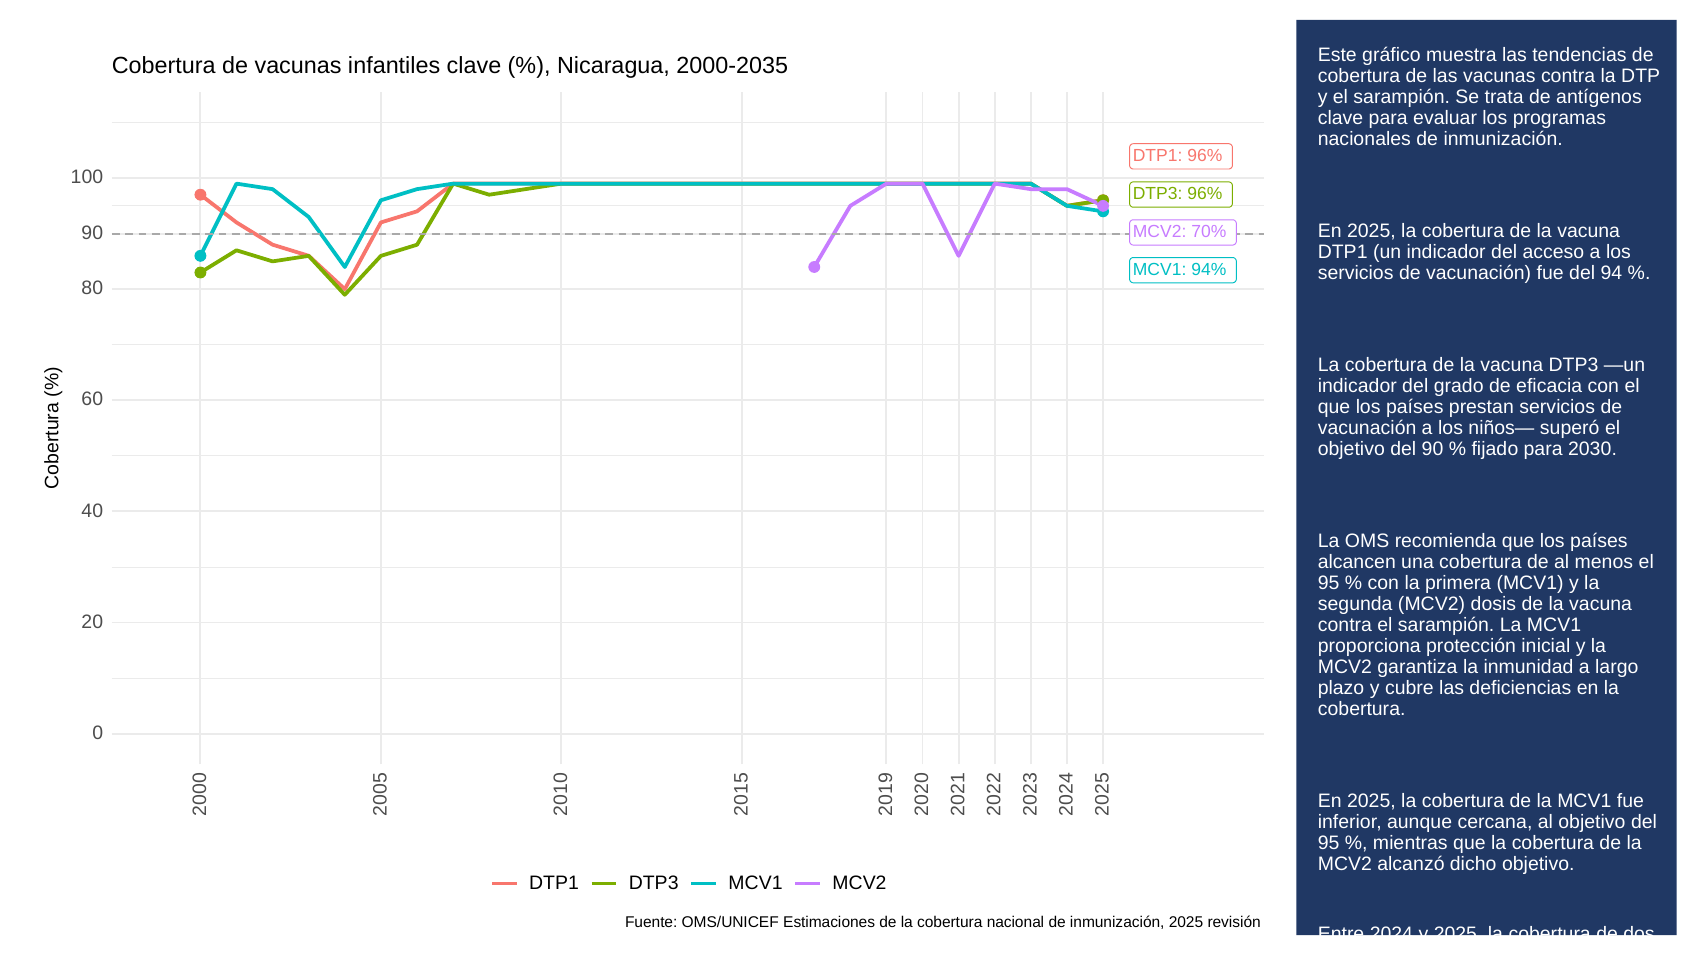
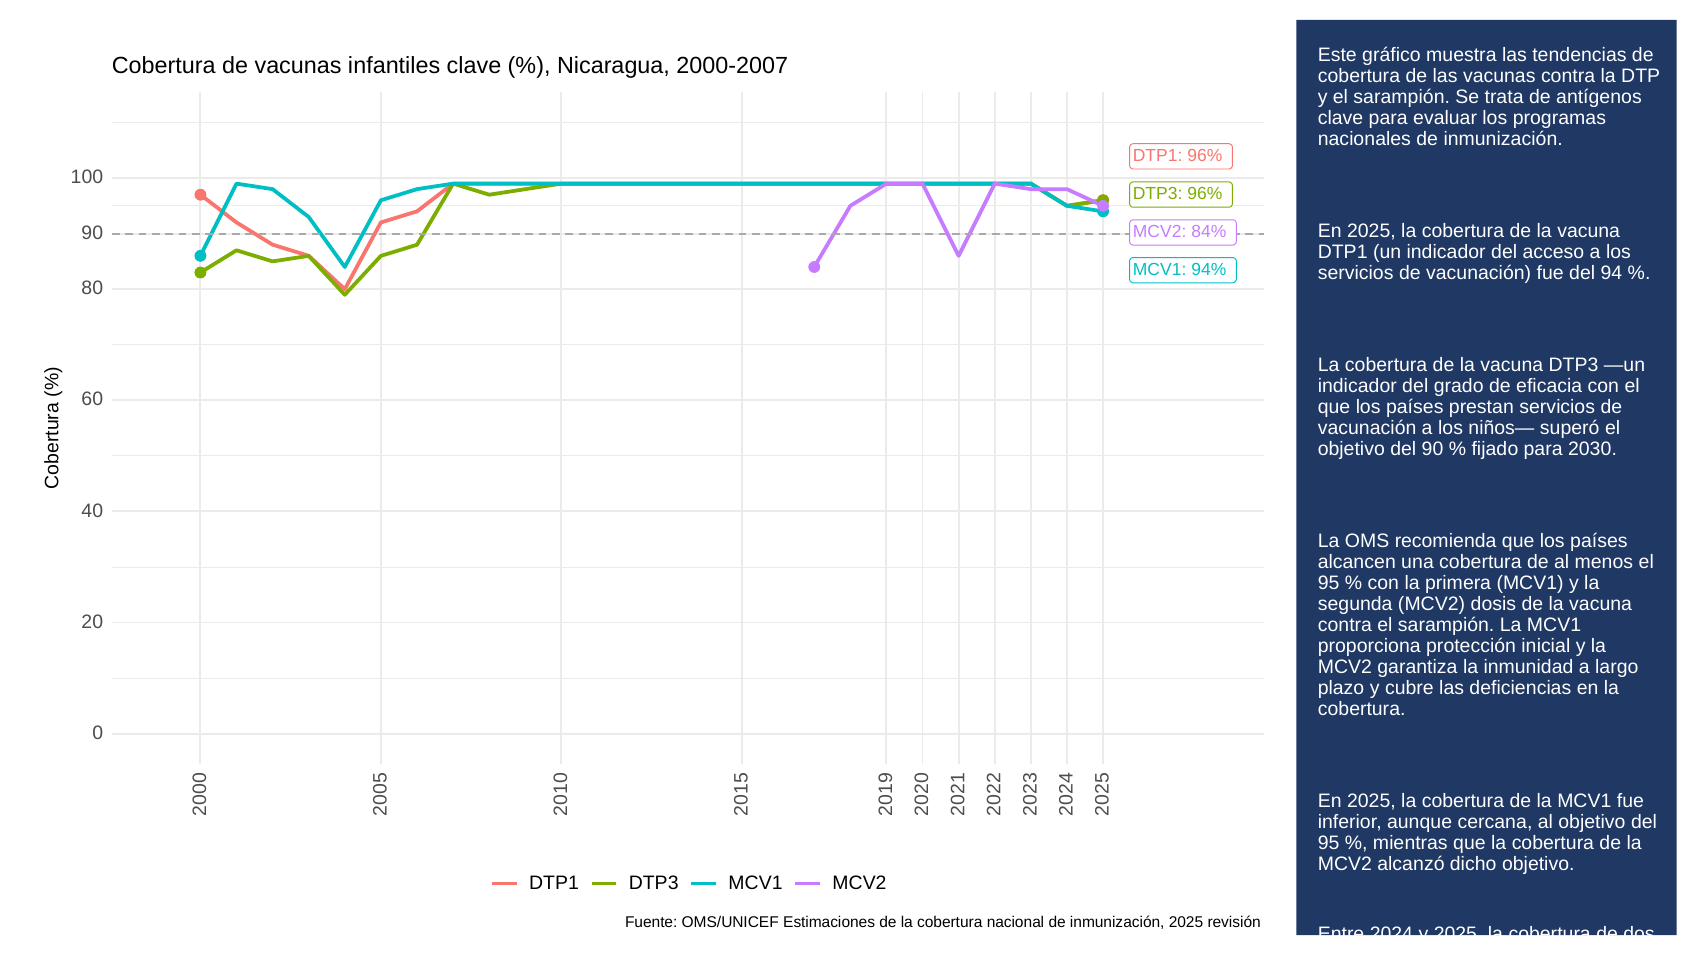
2000-2035: 2000-2035 -> 2000-2007 (732, 66)
70%: 70% -> 84% (1209, 232)
